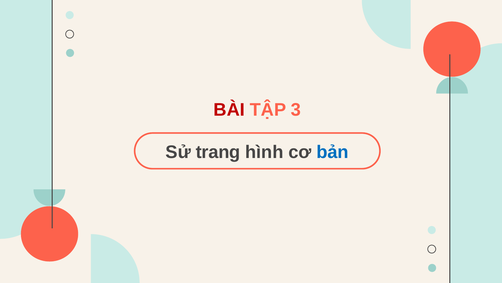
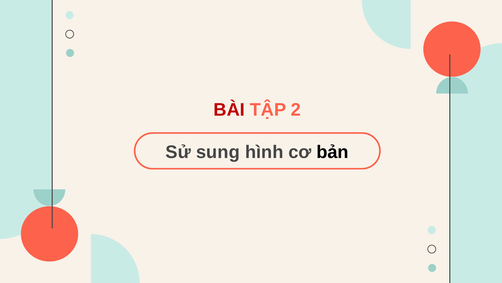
3: 3 -> 2 (296, 109)
trang: trang -> sung (218, 152)
bản colour: blue -> black (333, 152)
